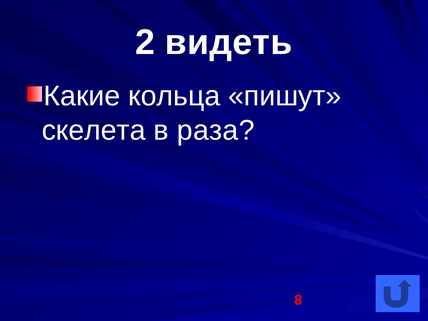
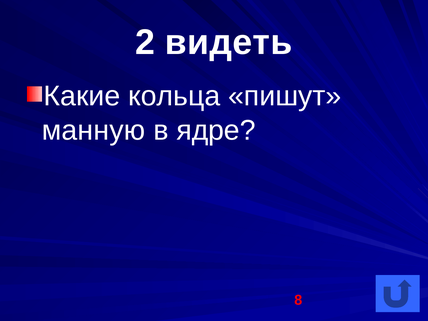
скелета: скелета -> манную (94, 130)
раза: раза -> ядре (216, 130)
